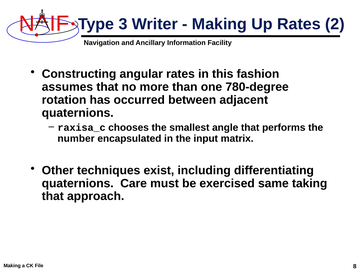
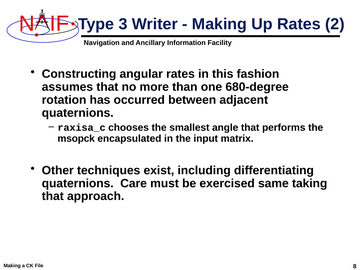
780-degree: 780-degree -> 680-degree (257, 87)
number: number -> msopck (76, 139)
